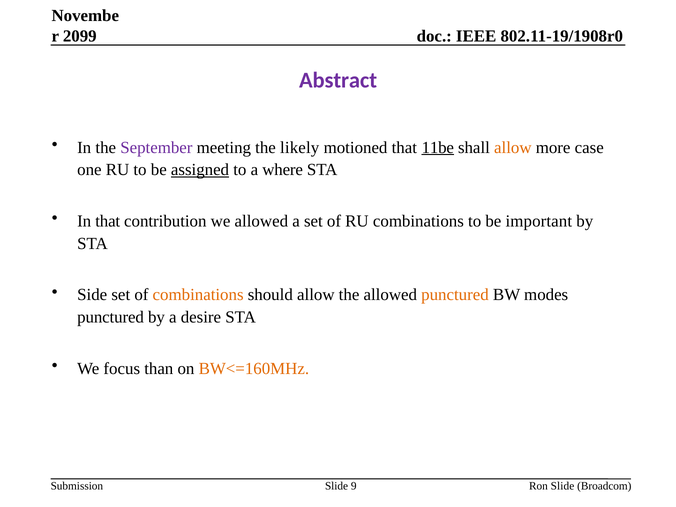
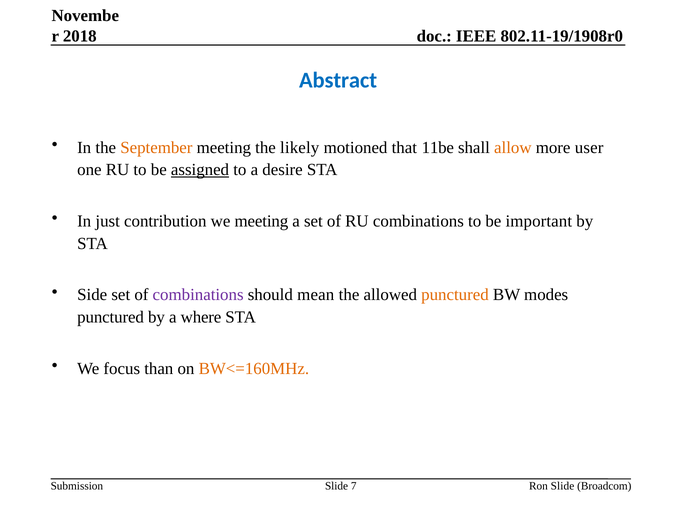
2099: 2099 -> 2018 (80, 36)
Abstract colour: purple -> blue (338, 80)
September colour: purple -> orange (156, 147)
11be underline: present -> none (438, 147)
case: case -> user (589, 147)
where: where -> desire (283, 170)
In that: that -> just (108, 221)
we allowed: allowed -> meeting (261, 221)
combinations colour: orange -> purple (198, 295)
should allow: allow -> mean (316, 295)
desire: desire -> where (201, 317)
9: 9 -> 7 (354, 486)
